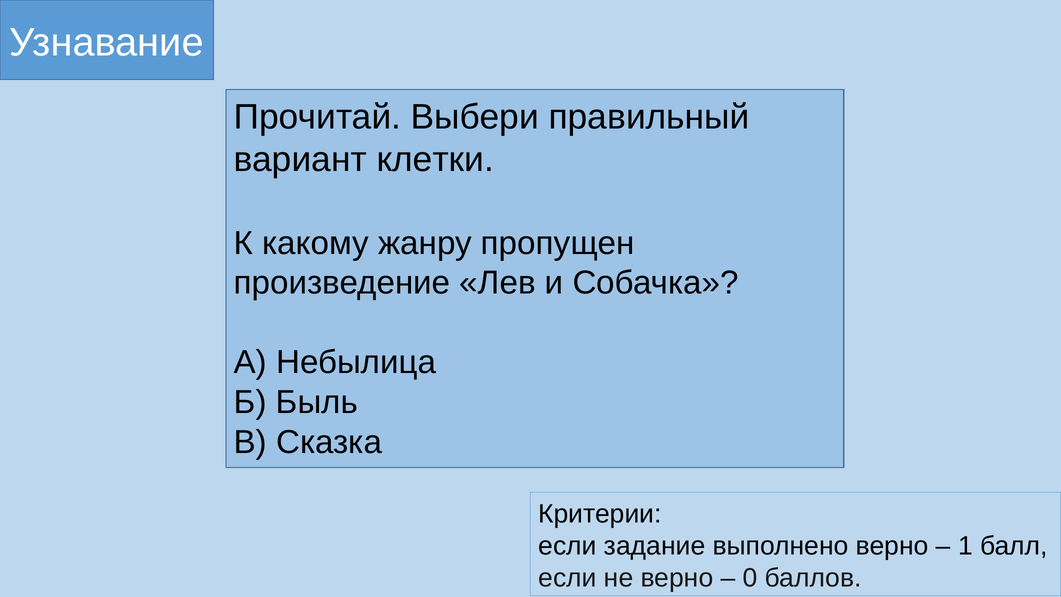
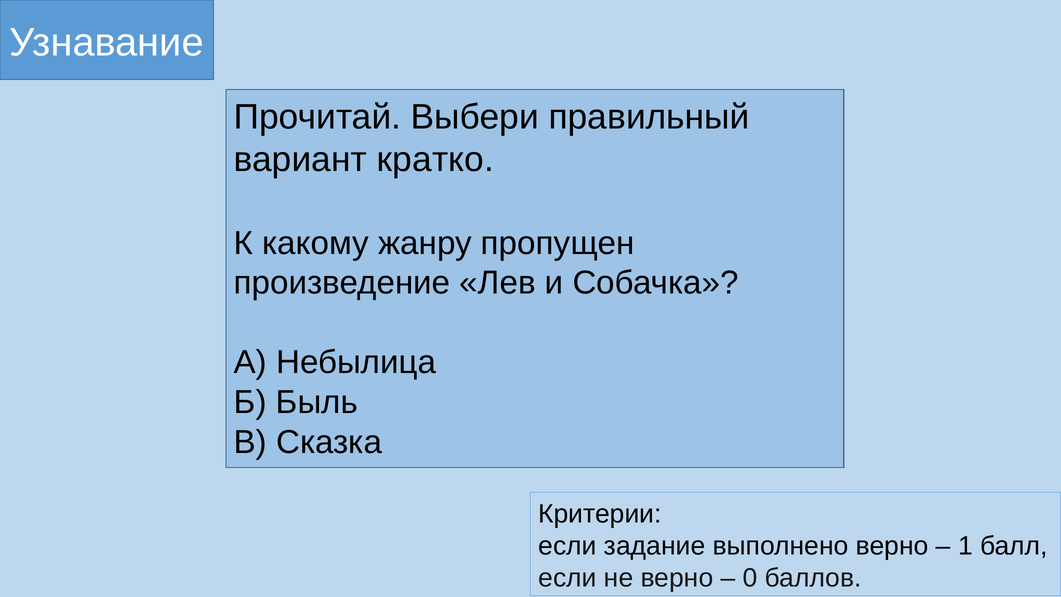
клетки: клетки -> кратко (435, 160)
